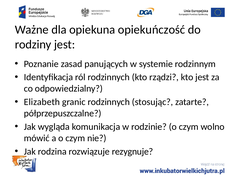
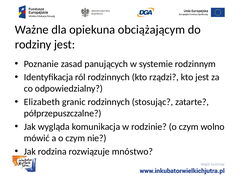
opiekuńczość: opiekuńczość -> obciążającym (152, 30)
rezygnuje: rezygnuje -> mnóstwo (132, 151)
